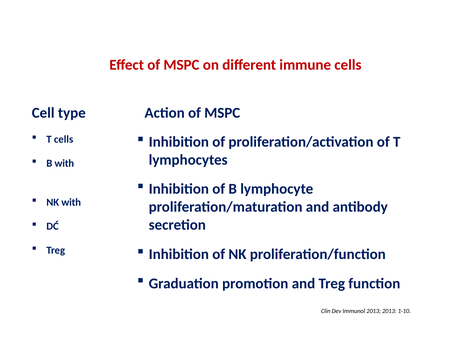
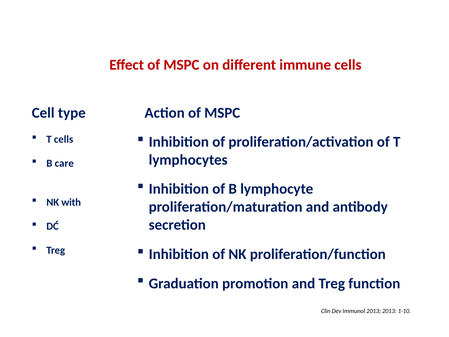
B with: with -> care (64, 163)
